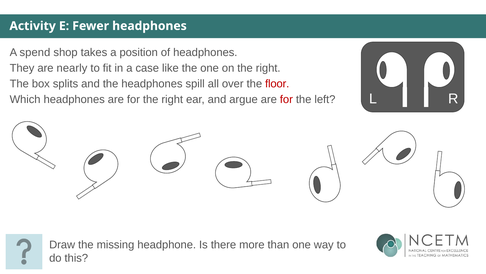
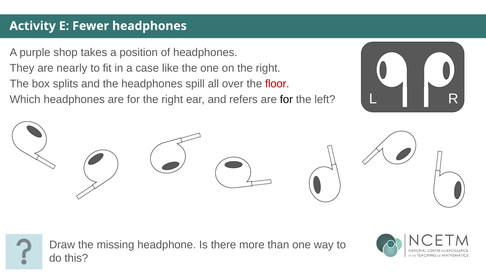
spend: spend -> purple (35, 52)
argue: argue -> refers (244, 99)
for colour: red -> black (286, 99)
